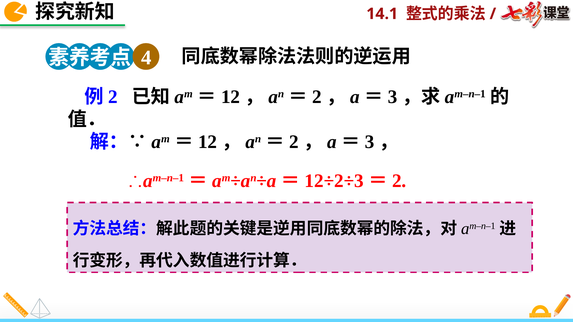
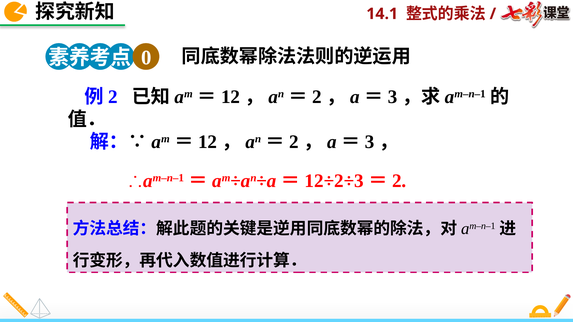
4: 4 -> 0 (146, 58)
